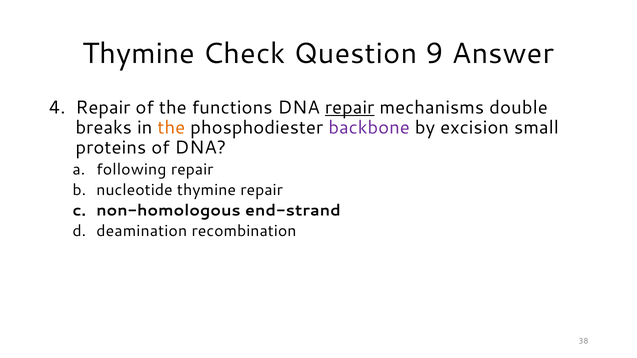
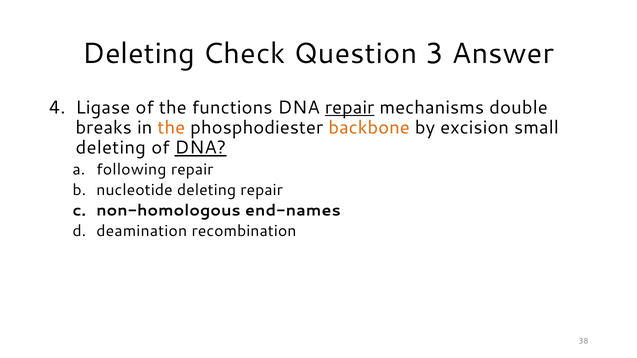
Thymine: Thymine -> Deleting (139, 54)
9: 9 -> 3 (435, 54)
4 Repair: Repair -> Ligase (103, 108)
backbone colour: purple -> orange (369, 128)
proteins: proteins -> deleting (111, 148)
DNA underline: none -> present (201, 148)
nucleotide thymine: thymine -> deleting (207, 190)
end-strand: end-strand -> end-names (293, 211)
